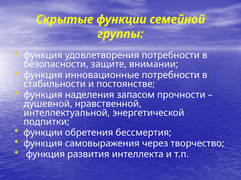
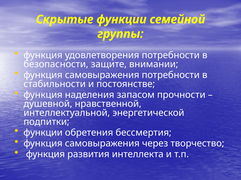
инновационные: инновационные -> самовыражения (102, 75)
